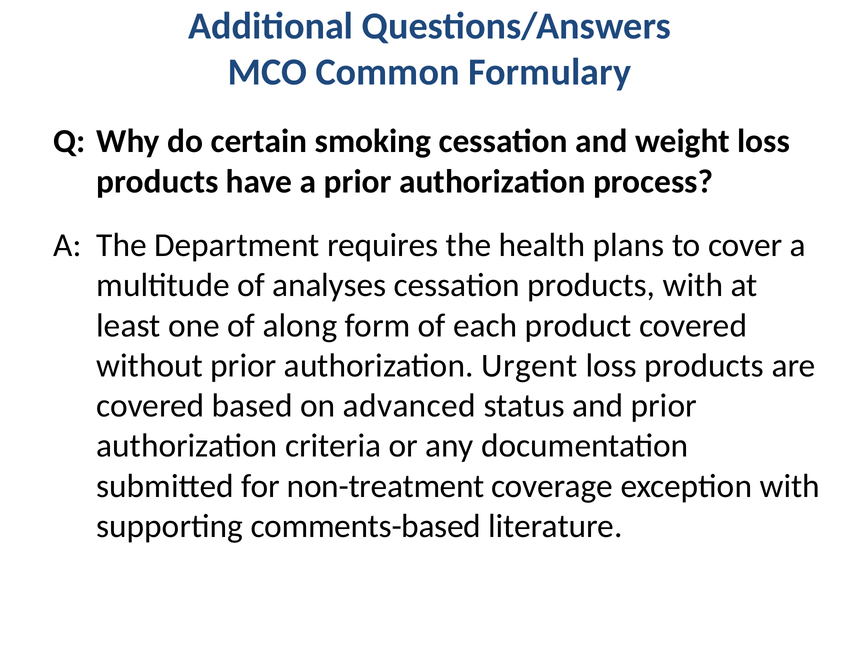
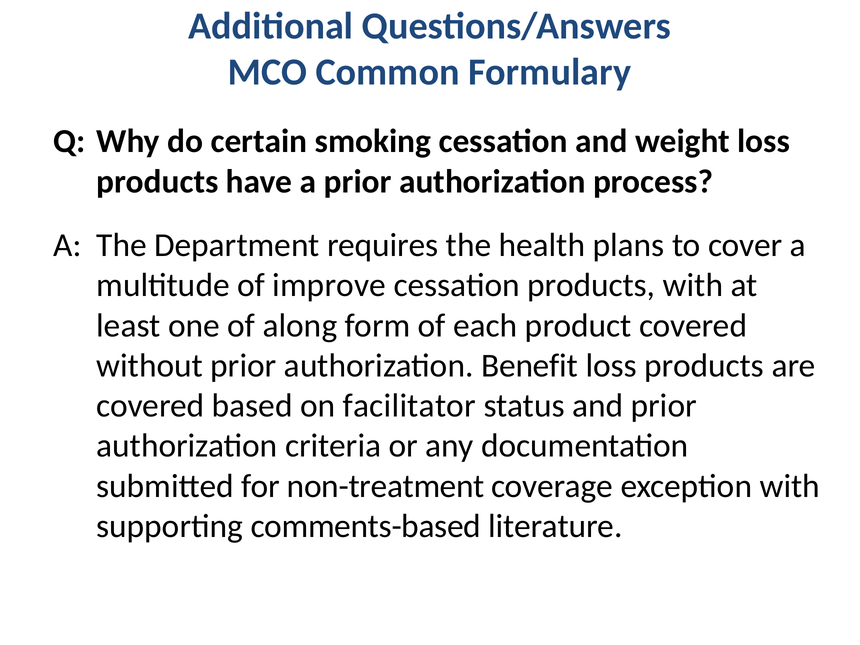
analyses: analyses -> improve (329, 285)
Urgent: Urgent -> Benefit (530, 366)
advanced: advanced -> facilitator (409, 406)
